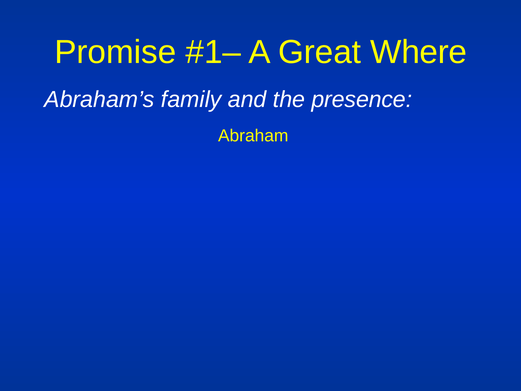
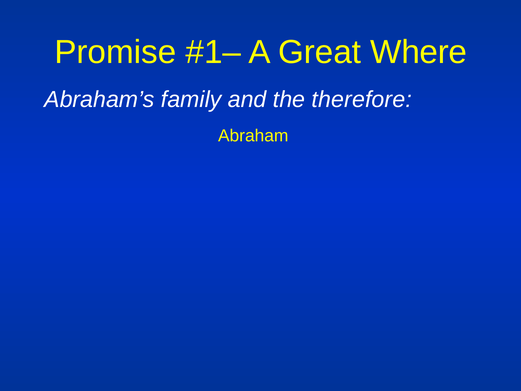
presence: presence -> therefore (362, 100)
